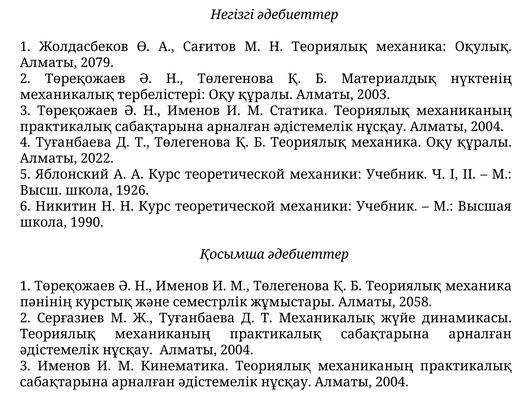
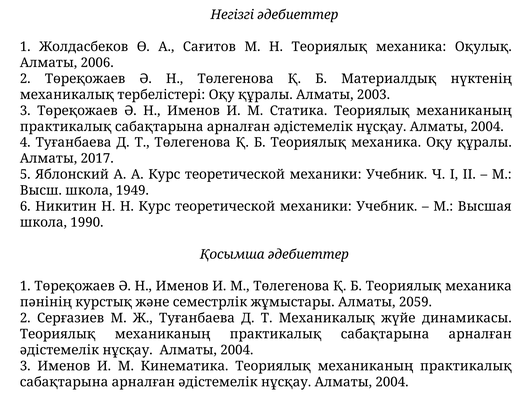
2079: 2079 -> 2006 (97, 63)
2022: 2022 -> 2017 (97, 159)
1926: 1926 -> 1949 (132, 190)
2058: 2058 -> 2059 (415, 302)
